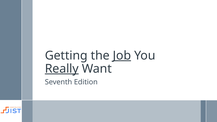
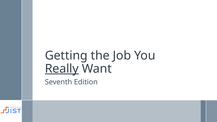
Job underline: present -> none (122, 56)
